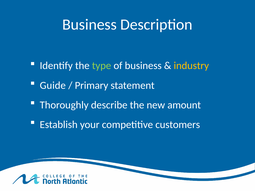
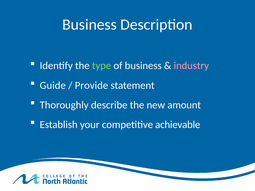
industry colour: yellow -> pink (191, 66)
Primary: Primary -> Provide (91, 85)
customers: customers -> achievable (178, 125)
